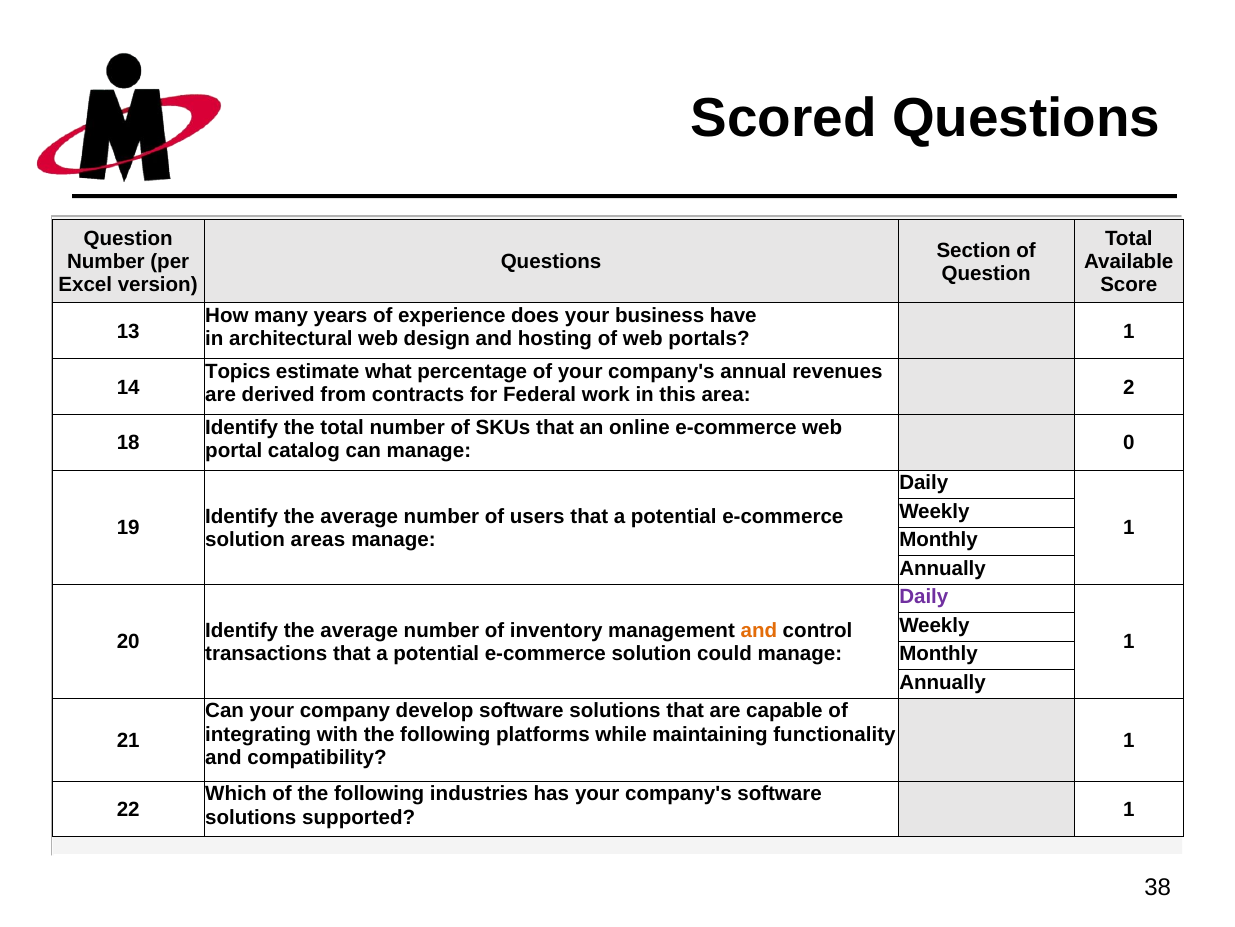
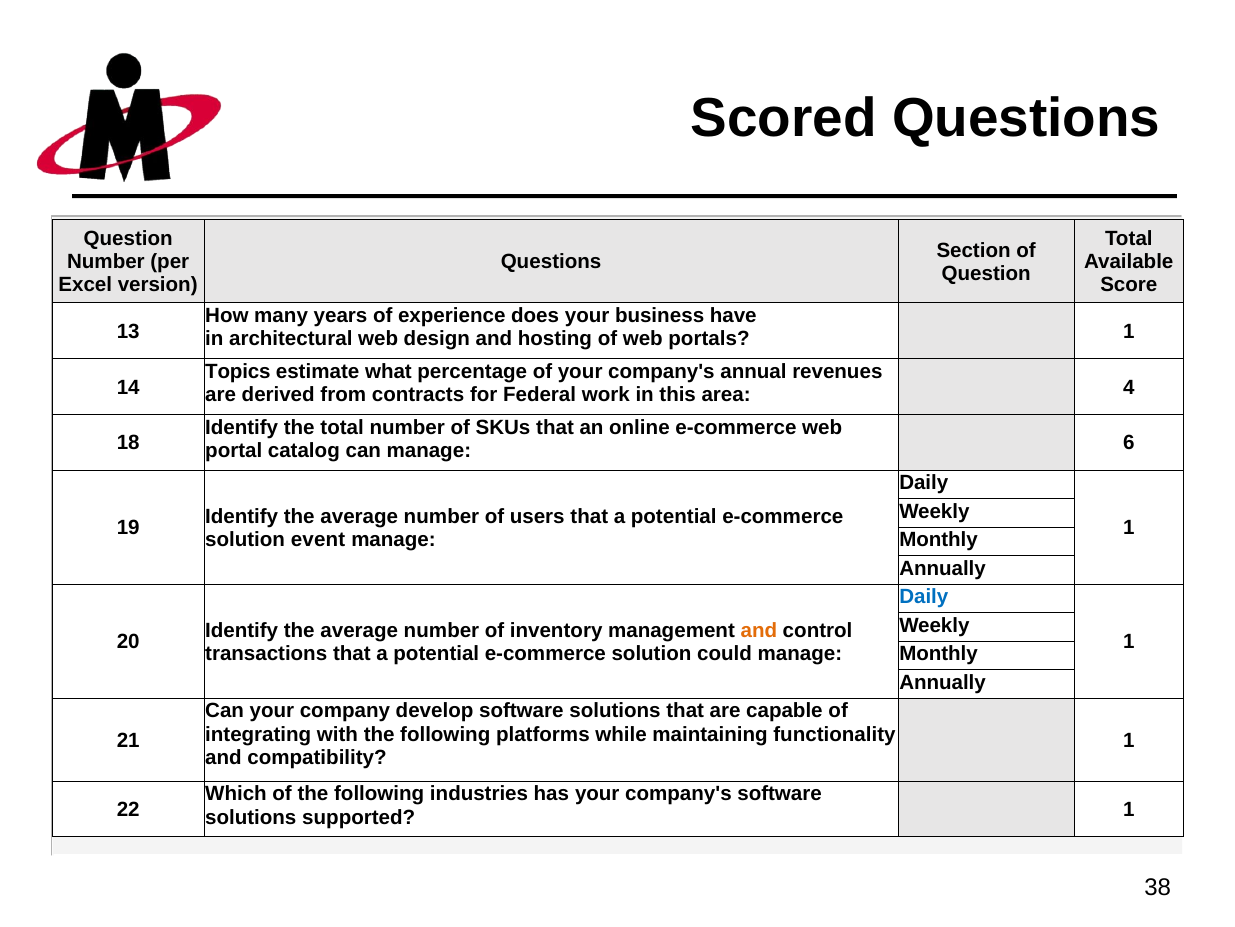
2: 2 -> 4 (1129, 387)
0: 0 -> 6 (1129, 443)
areas: areas -> event (318, 539)
Daily colour: purple -> blue (924, 597)
